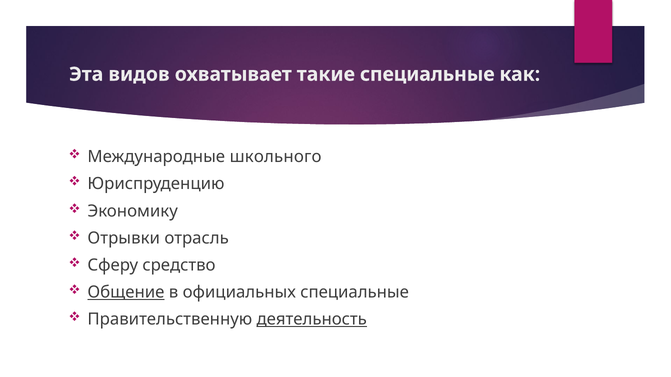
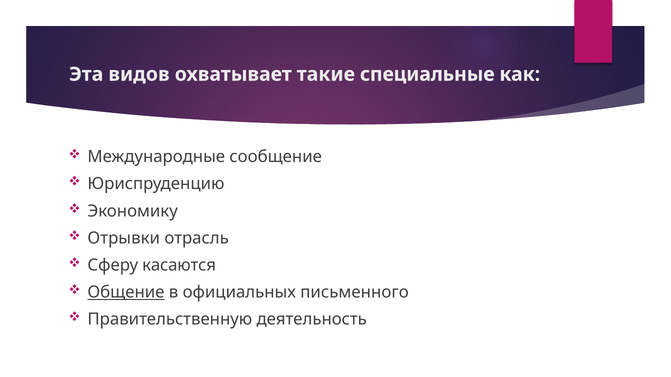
школьного: школьного -> сообщение (276, 157)
средство: средство -> касаются (179, 266)
официальных специальные: специальные -> письменного (355, 293)
деятельность underline: present -> none (312, 320)
